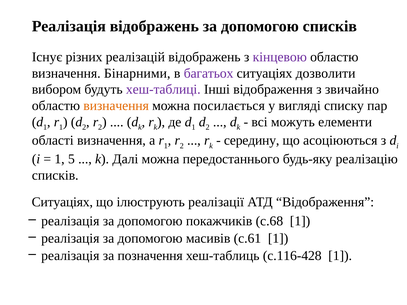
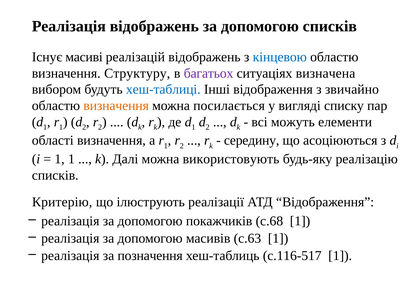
різних: різних -> масиві (84, 57)
кінцевою colour: purple -> blue (280, 57)
Бінарними: Бінарними -> Структуру (137, 73)
дозволити: дозволити -> визначена (326, 73)
хеш-таблиці colour: purple -> blue (163, 90)
1 5: 5 -> 1 (71, 159)
передостаннього: передостаннього -> використовують (231, 159)
Ситуаціях: Ситуаціях -> Критерію (62, 202)
с.61: с.61 -> с.63 (247, 238)
с.116-428: с.116-428 -> с.116-517 (292, 256)
